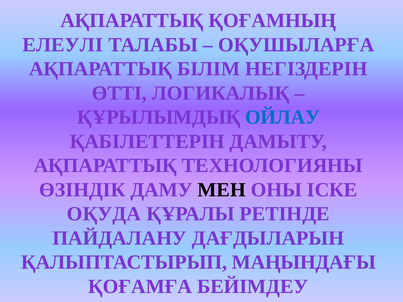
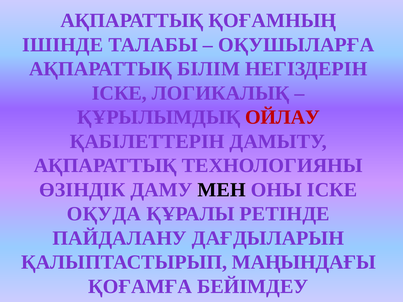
ЕЛЕУЛІ: ЕЛЕУЛІ -> ІШІНДЕ (63, 45)
ӨТТІ: ӨТТІ -> ІСКЕ (119, 93)
ОЙЛАУ colour: blue -> red (282, 117)
